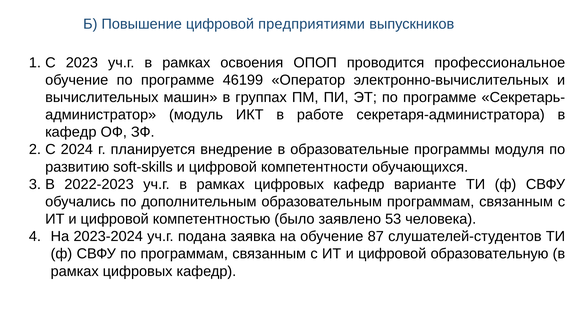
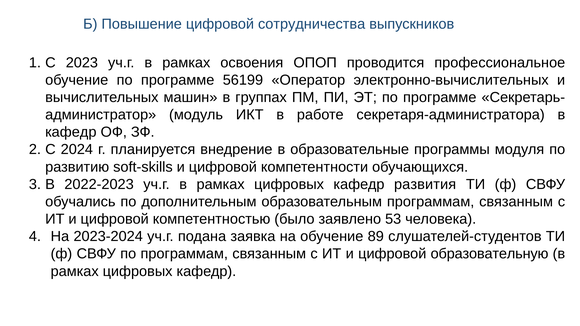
предприятиями: предприятиями -> сотрудничества (312, 24)
46199: 46199 -> 56199 (243, 80)
варианте: варианте -> развития (425, 184)
87: 87 -> 89 (376, 237)
